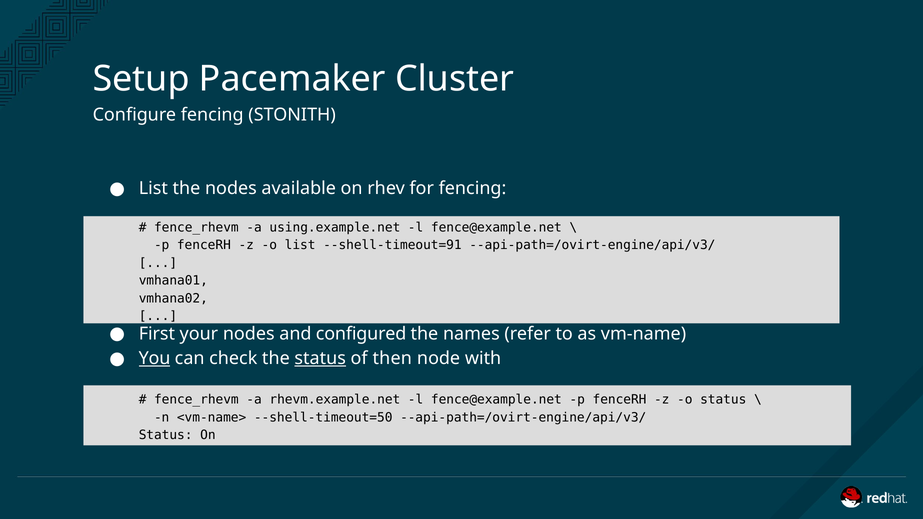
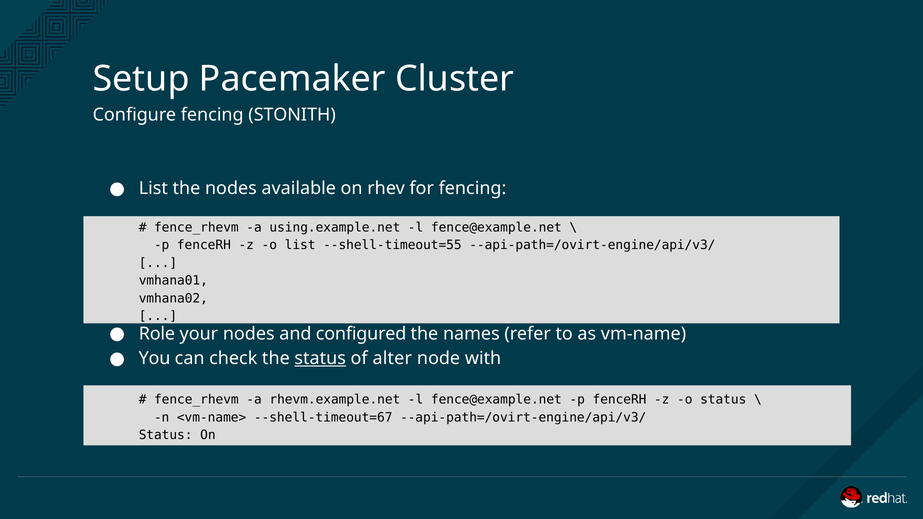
--shell-timeout=91: --shell-timeout=91 -> --shell-timeout=55 (392, 245)
First: First -> Role (157, 334)
You underline: present -> none (155, 359)
then: then -> alter (392, 359)
--shell-timeout=50: --shell-timeout=50 -> --shell-timeout=67 (323, 417)
